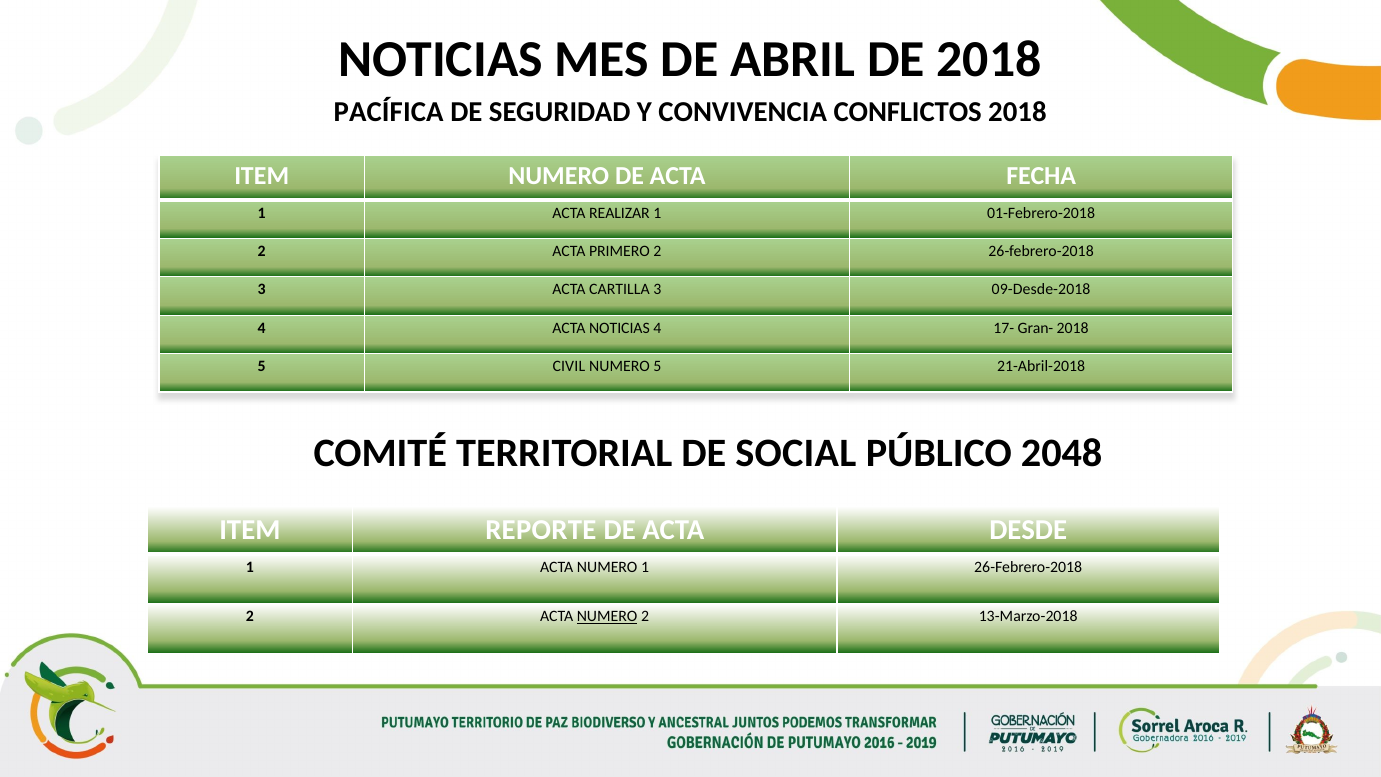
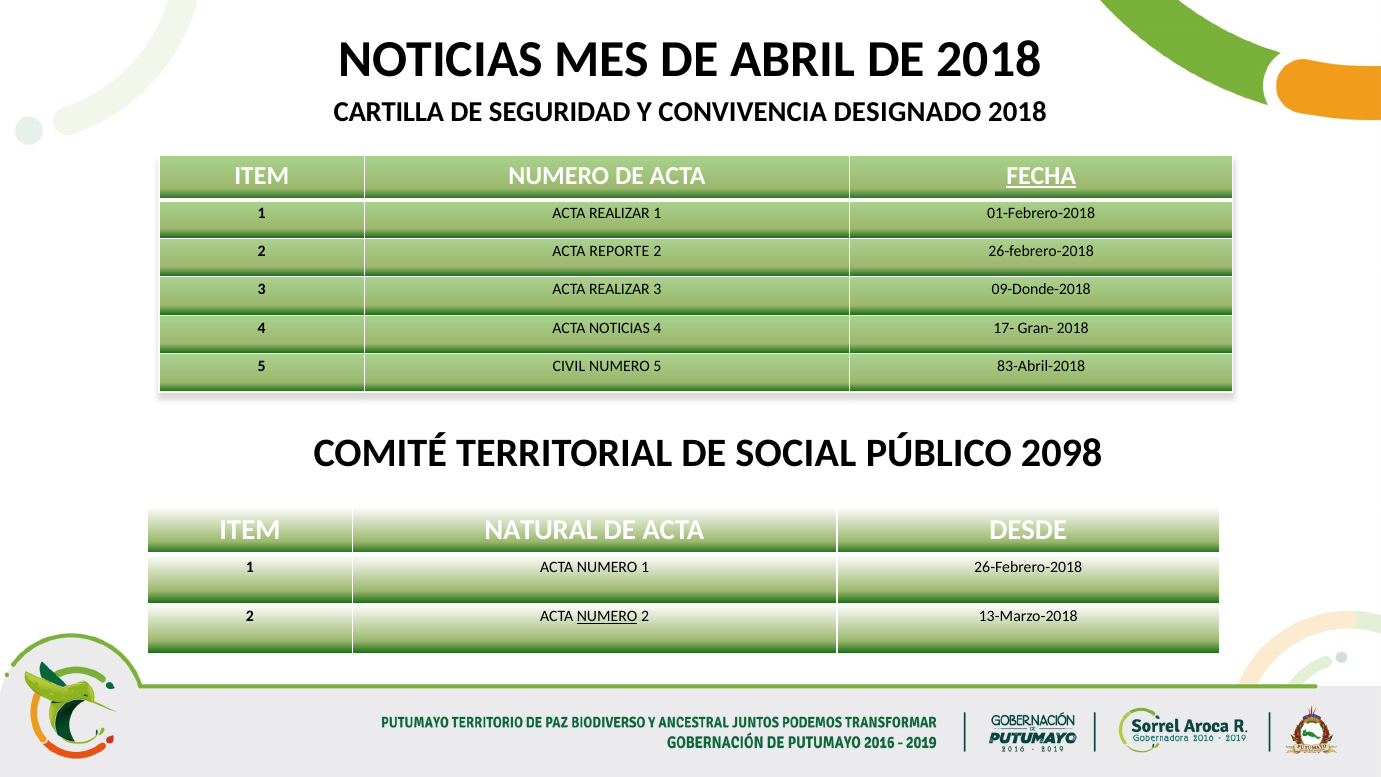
PACÍFICA: PACÍFICA -> CARTILLA (389, 112)
CONFLICTOS: CONFLICTOS -> DESIGNADO (907, 112)
FECHA underline: none -> present (1041, 176)
PRIMERO: PRIMERO -> REPORTE (619, 251)
3 ACTA CARTILLA: CARTILLA -> REALIZAR (619, 290)
09-Desde-2018: 09-Desde-2018 -> 09-Donde-2018 (1041, 290)
21-Abril-2018: 21-Abril-2018 -> 83-Abril-2018 (1041, 366)
2048: 2048 -> 2098 (1062, 453)
REPORTE: REPORTE -> NATURAL (541, 529)
